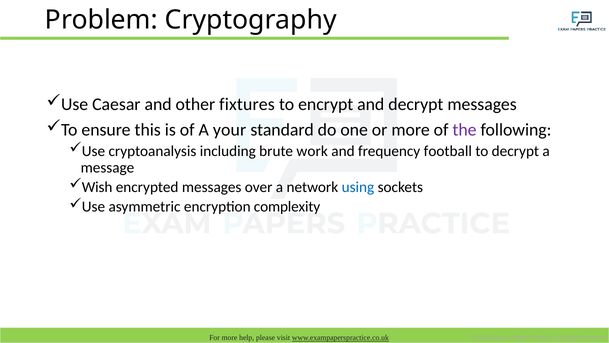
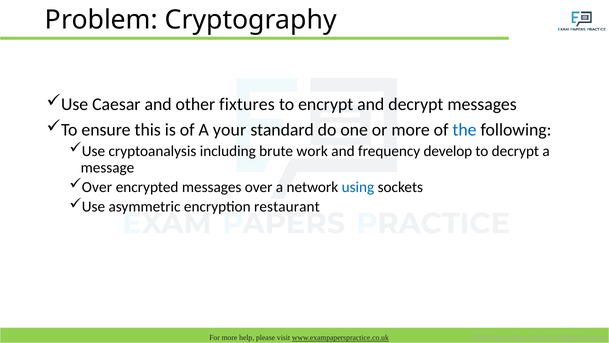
the colour: purple -> blue (465, 130)
football: football -> develop (448, 151)
Wish: Wish -> Over (97, 187)
complexity: complexity -> restaurant (287, 207)
